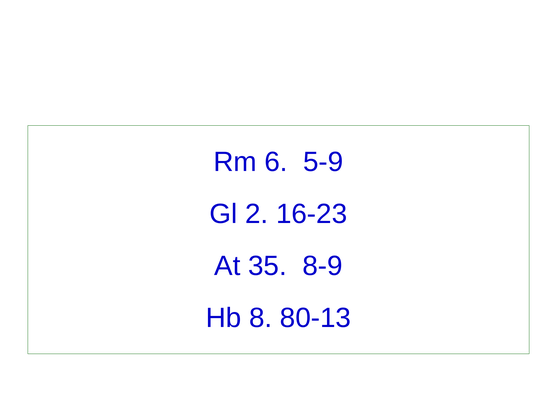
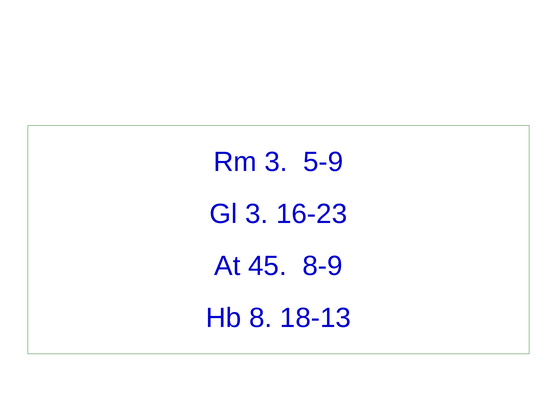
Rm 6: 6 -> 3 (276, 162)
Gl 2: 2 -> 3 (257, 214)
35: 35 -> 45 (268, 266)
80-13: 80-13 -> 18-13 (316, 318)
